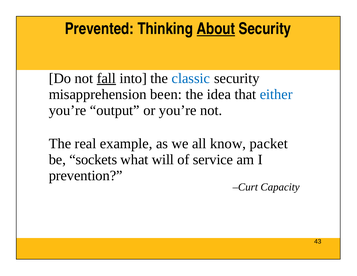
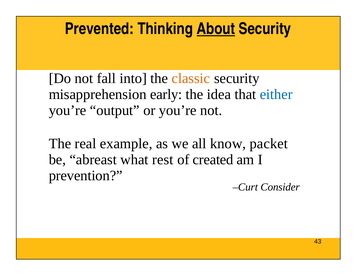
fall underline: present -> none (106, 78)
classic colour: blue -> orange (191, 78)
been: been -> early (166, 94)
sockets: sockets -> abreast (93, 160)
will: will -> rest (163, 160)
service: service -> created (213, 160)
Capacity: Capacity -> Consider (280, 187)
